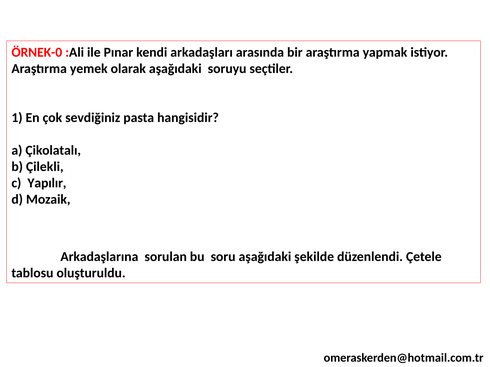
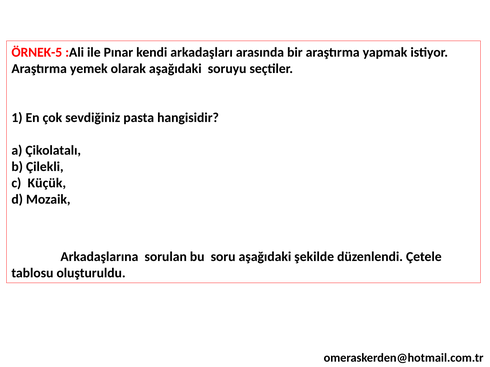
ÖRNEK-0: ÖRNEK-0 -> ÖRNEK-5 (37, 52)
Yapılır: Yapılır -> Küçük (47, 183)
